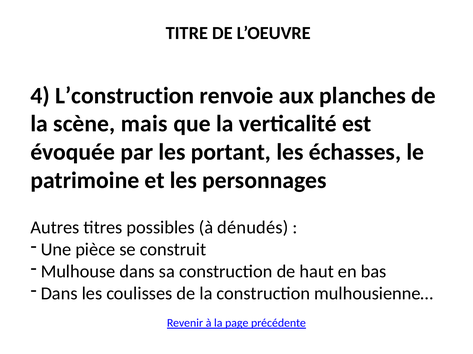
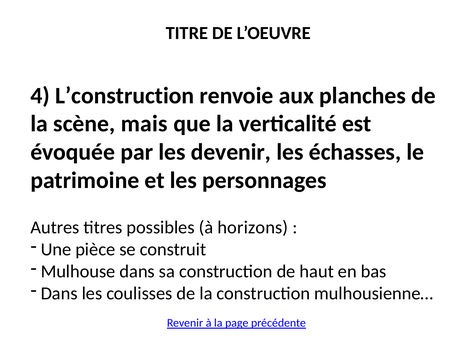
portant: portant -> devenir (231, 153)
dénudés: dénudés -> horizons (253, 228)
